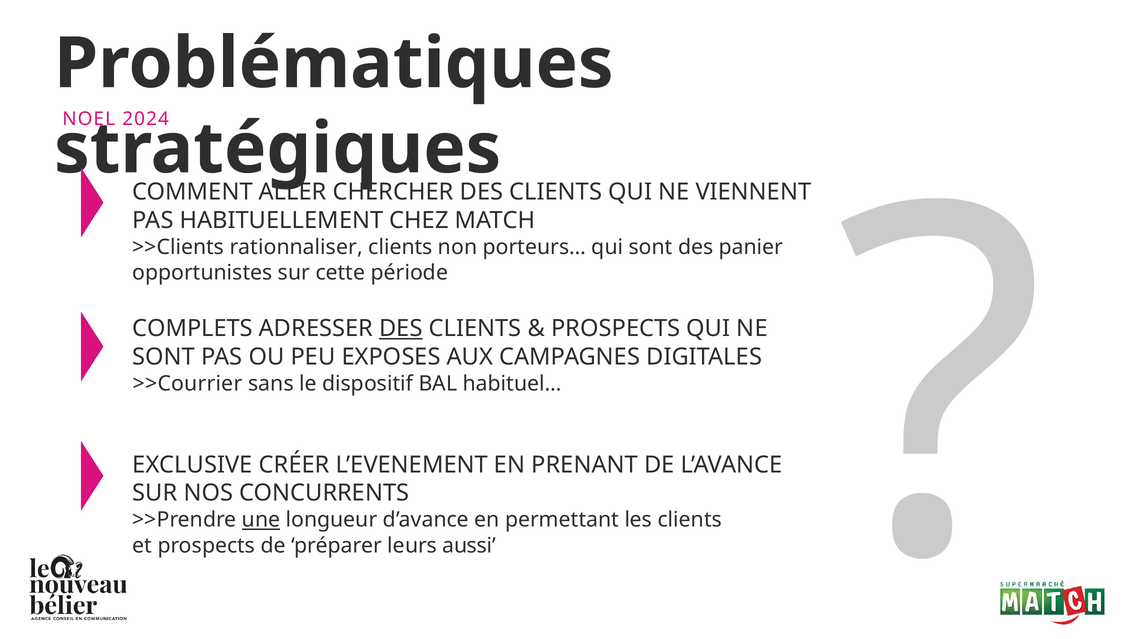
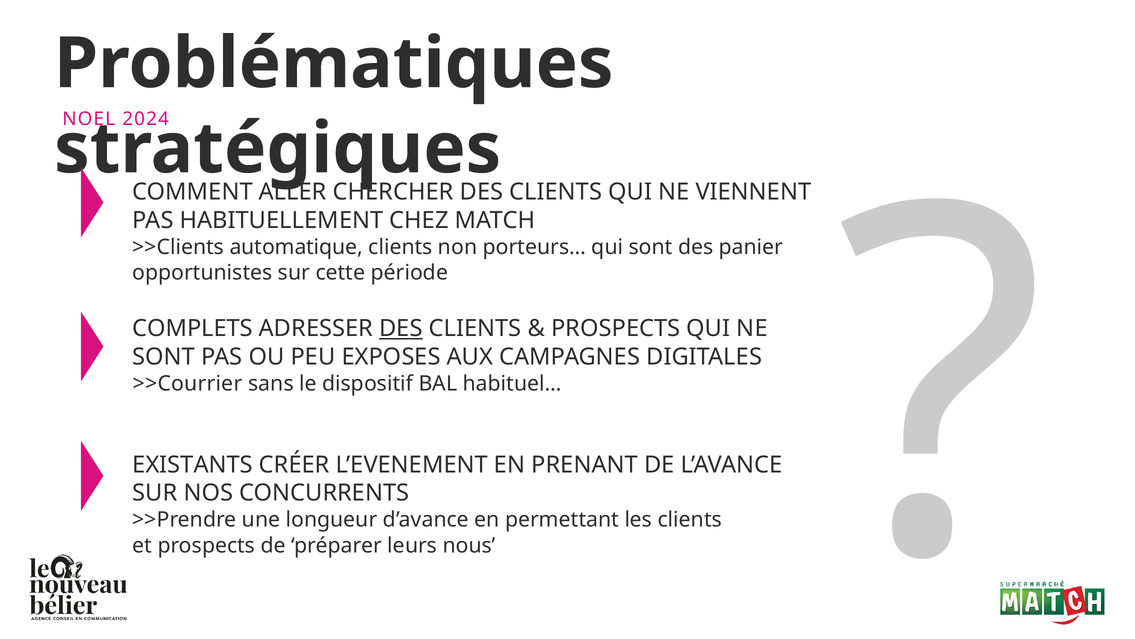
rationnaliser: rationnaliser -> automatique (296, 247)
EXCLUSIVE: EXCLUSIVE -> EXISTANTS (193, 464)
une underline: present -> none (261, 520)
aussi: aussi -> nous (469, 545)
